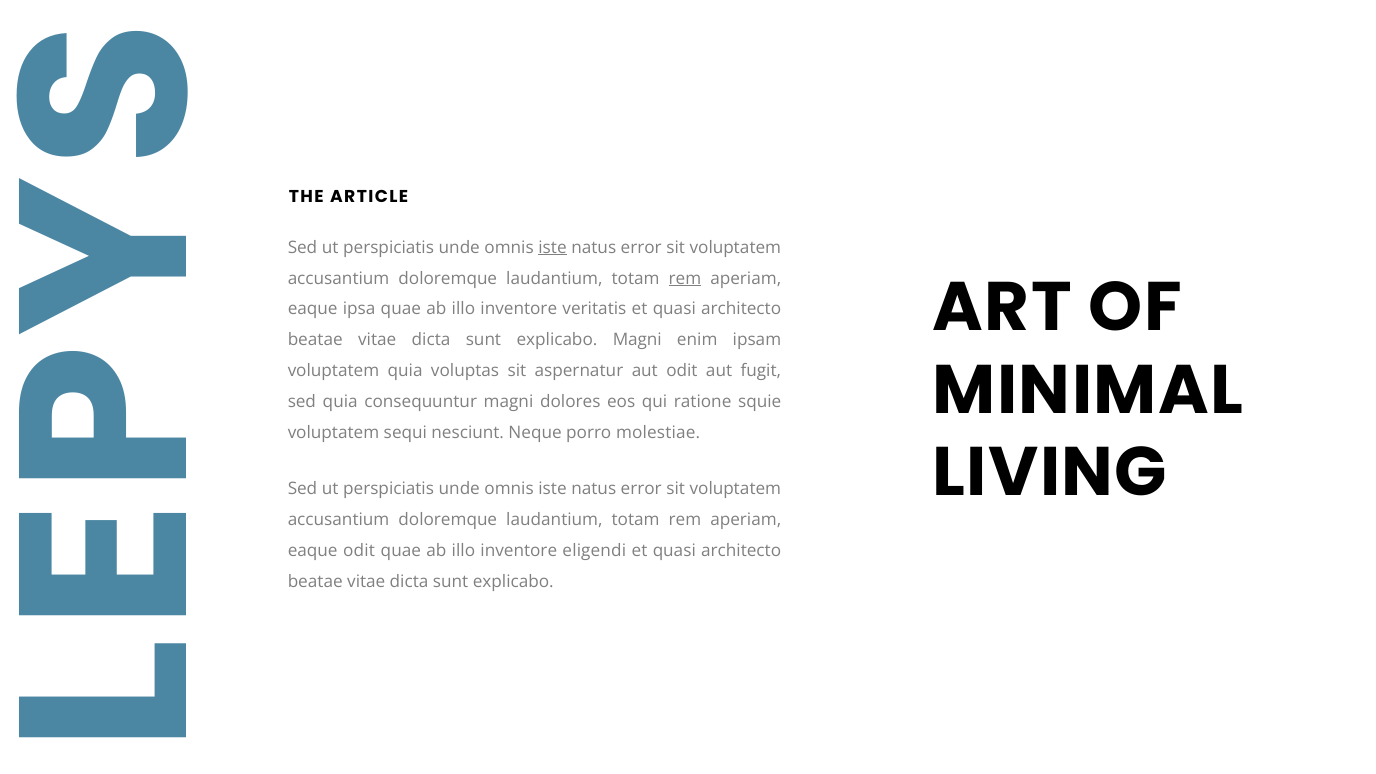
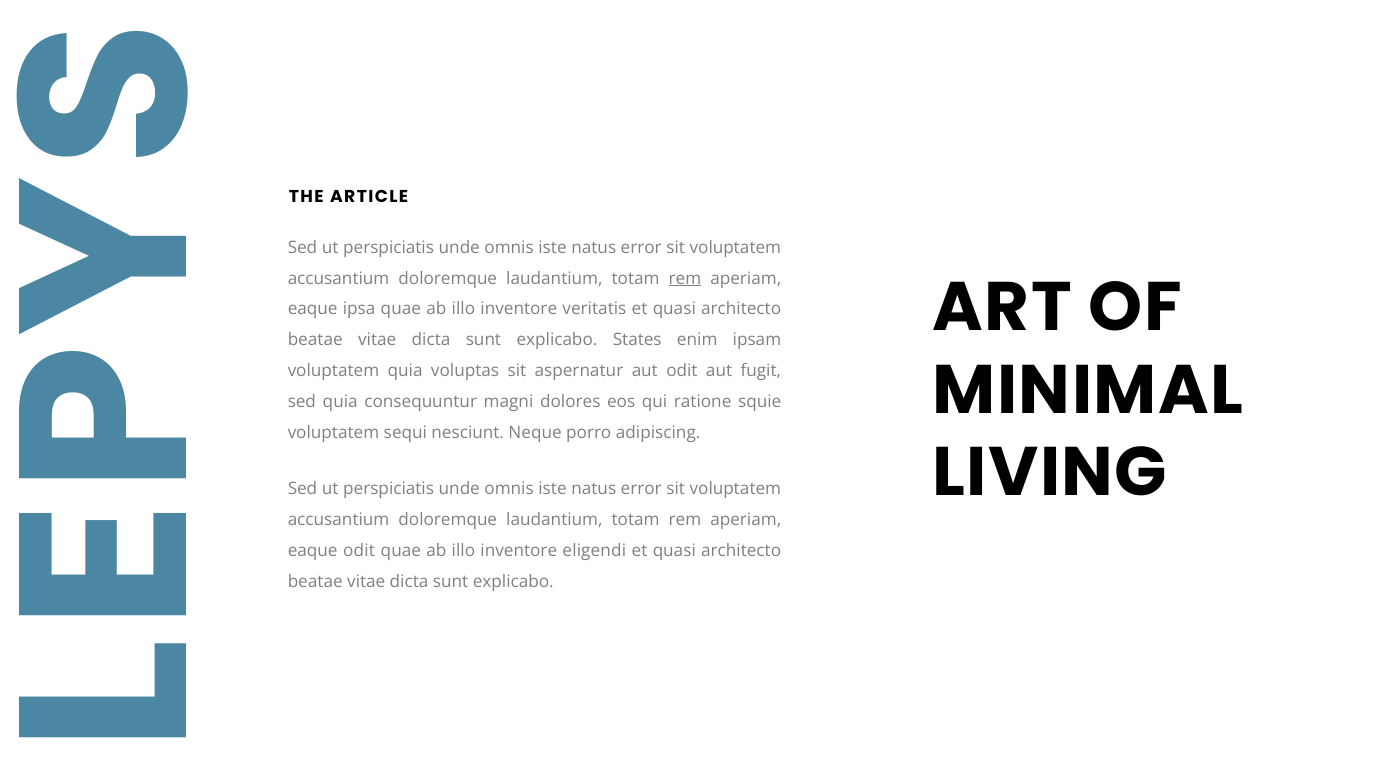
iste underline: present -> none (553, 247)
explicabo Magni: Magni -> States (637, 340)
molestiae: molestiae -> adipiscing (658, 433)
